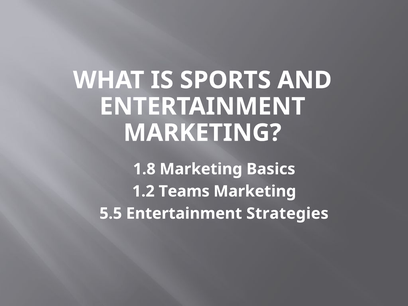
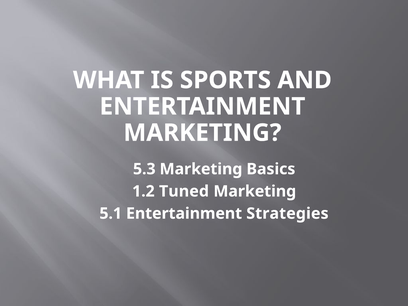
1.8: 1.8 -> 5.3 (144, 169)
Teams: Teams -> Tuned (184, 191)
5.5: 5.5 -> 5.1 (111, 214)
